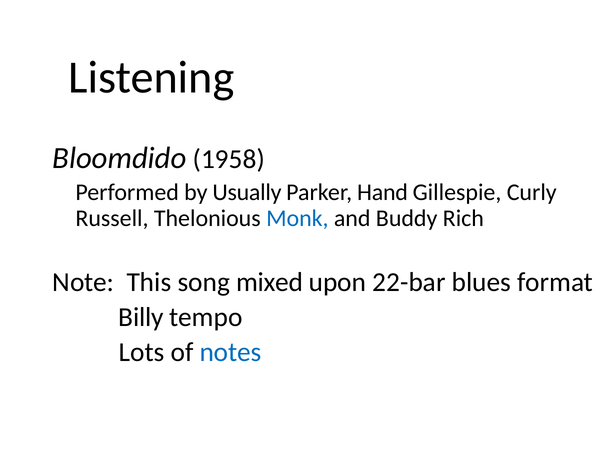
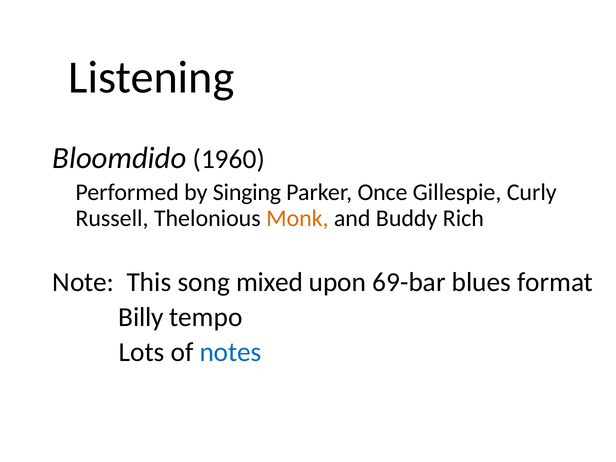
1958: 1958 -> 1960 (229, 159)
Usually: Usually -> Singing (247, 193)
Hand: Hand -> Once (382, 193)
Monk colour: blue -> orange (297, 218)
22-bar: 22-bar -> 69-bar (409, 282)
